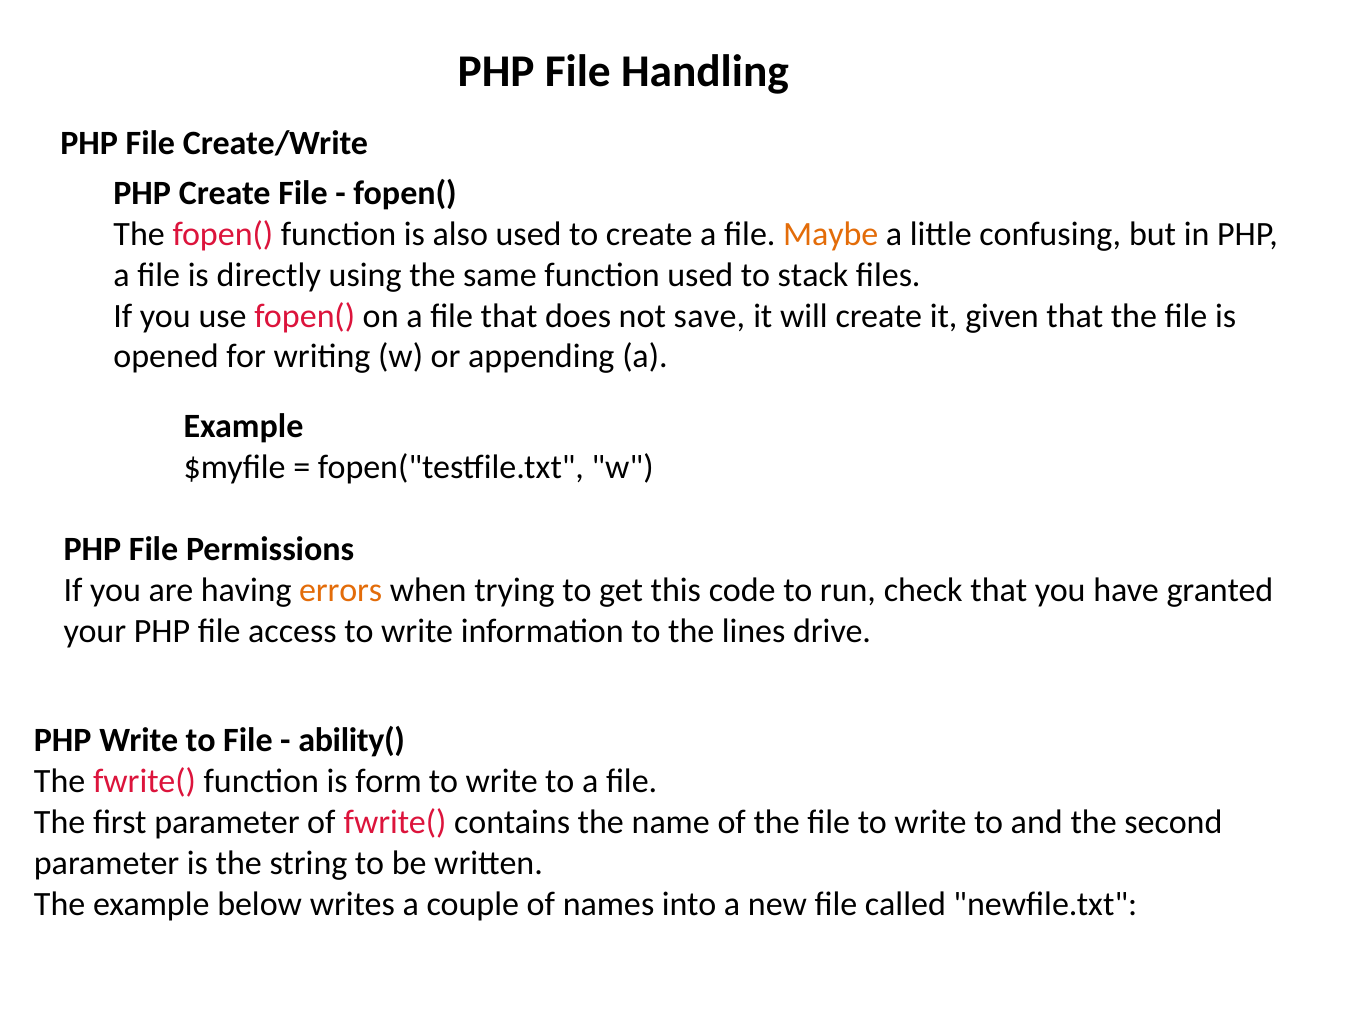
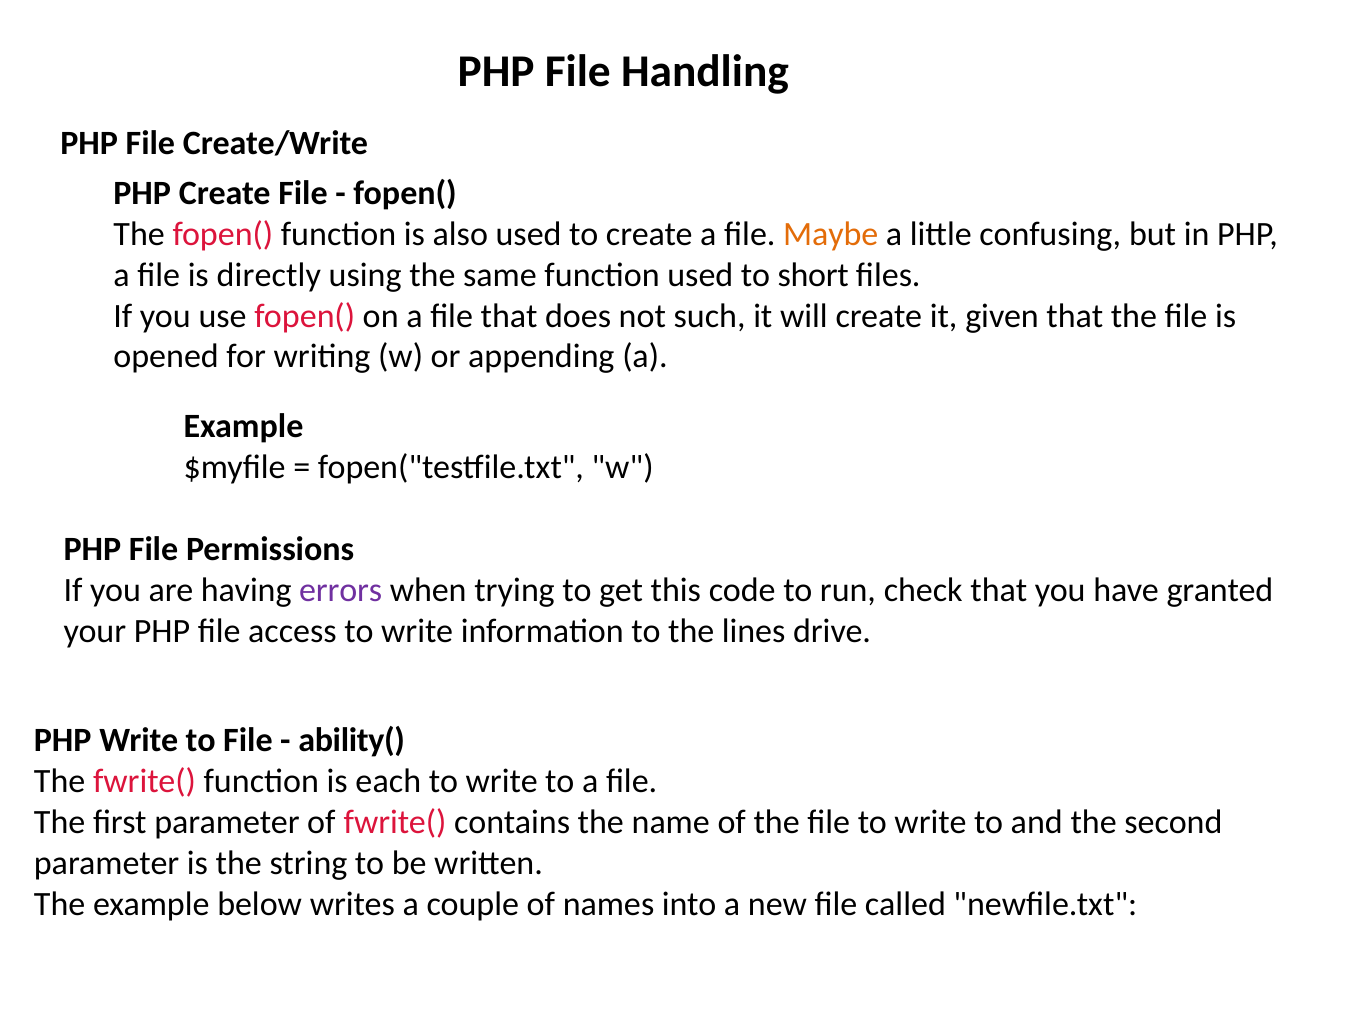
stack: stack -> short (813, 275)
save: save -> such (710, 316)
errors colour: orange -> purple (341, 591)
form: form -> each (388, 782)
